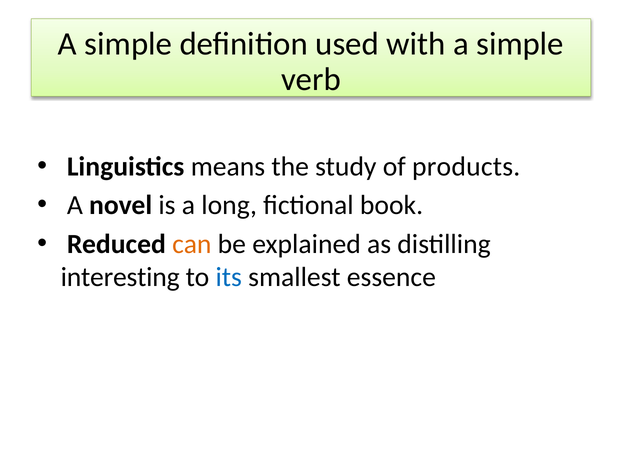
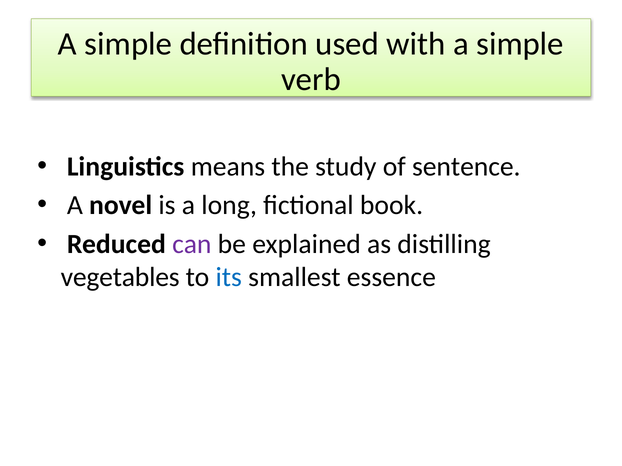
products: products -> sentence (466, 167)
can colour: orange -> purple (192, 244)
interesting: interesting -> vegetables (120, 277)
